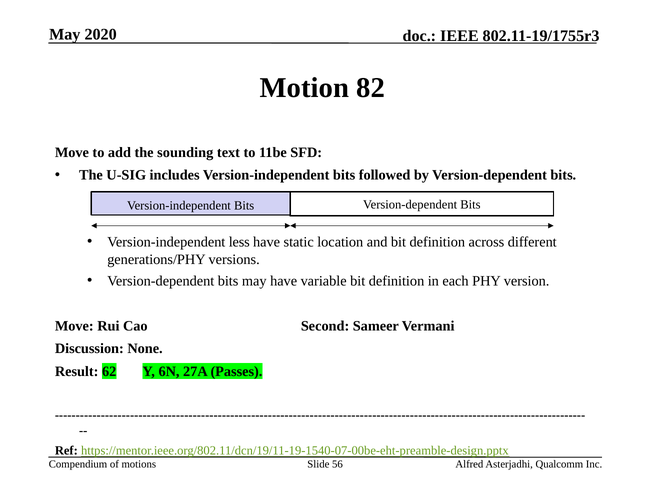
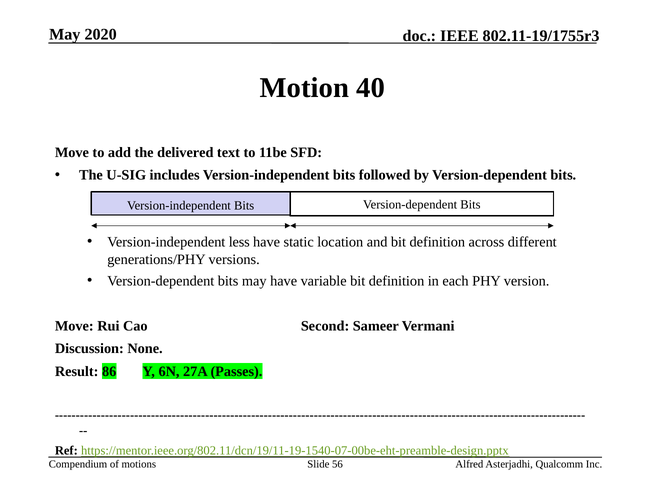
82: 82 -> 40 (371, 88)
sounding: sounding -> delivered (185, 153)
62: 62 -> 86 (109, 371)
